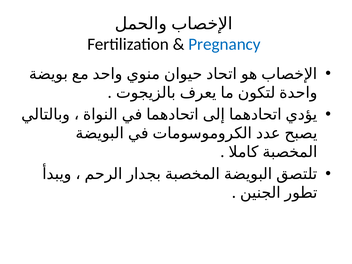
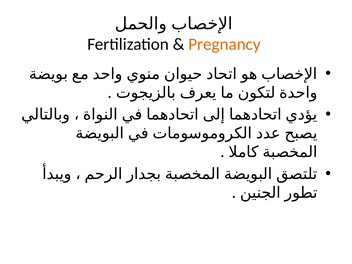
Pregnancy colour: blue -> orange (225, 44)
